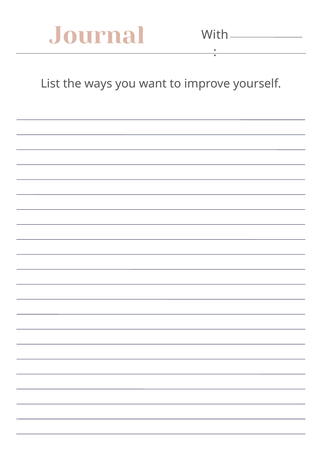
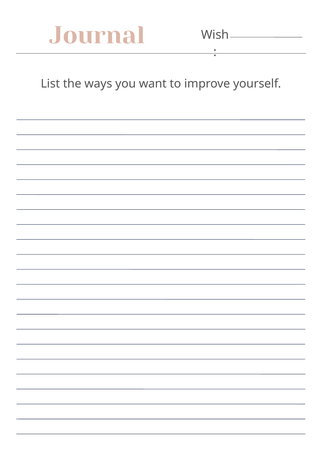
With: With -> Wish (215, 35)
